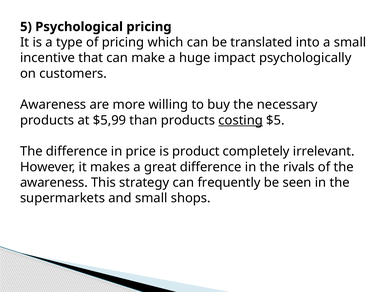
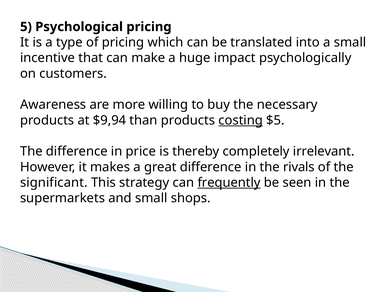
$5,99: $5,99 -> $9,94 (110, 120)
product: product -> thereby (196, 152)
awareness: awareness -> significant (54, 183)
frequently underline: none -> present (229, 183)
